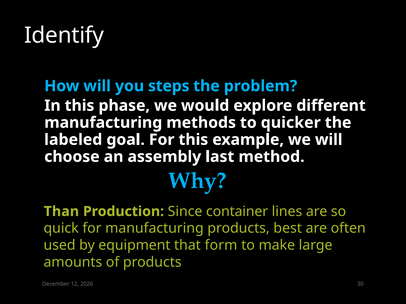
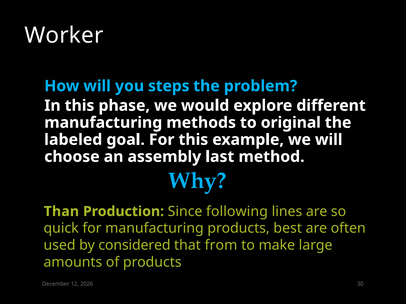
Identify: Identify -> Worker (64, 35)
quicker: quicker -> original (291, 123)
container: container -> following (237, 212)
equipment: equipment -> considered (134, 246)
form: form -> from (221, 246)
